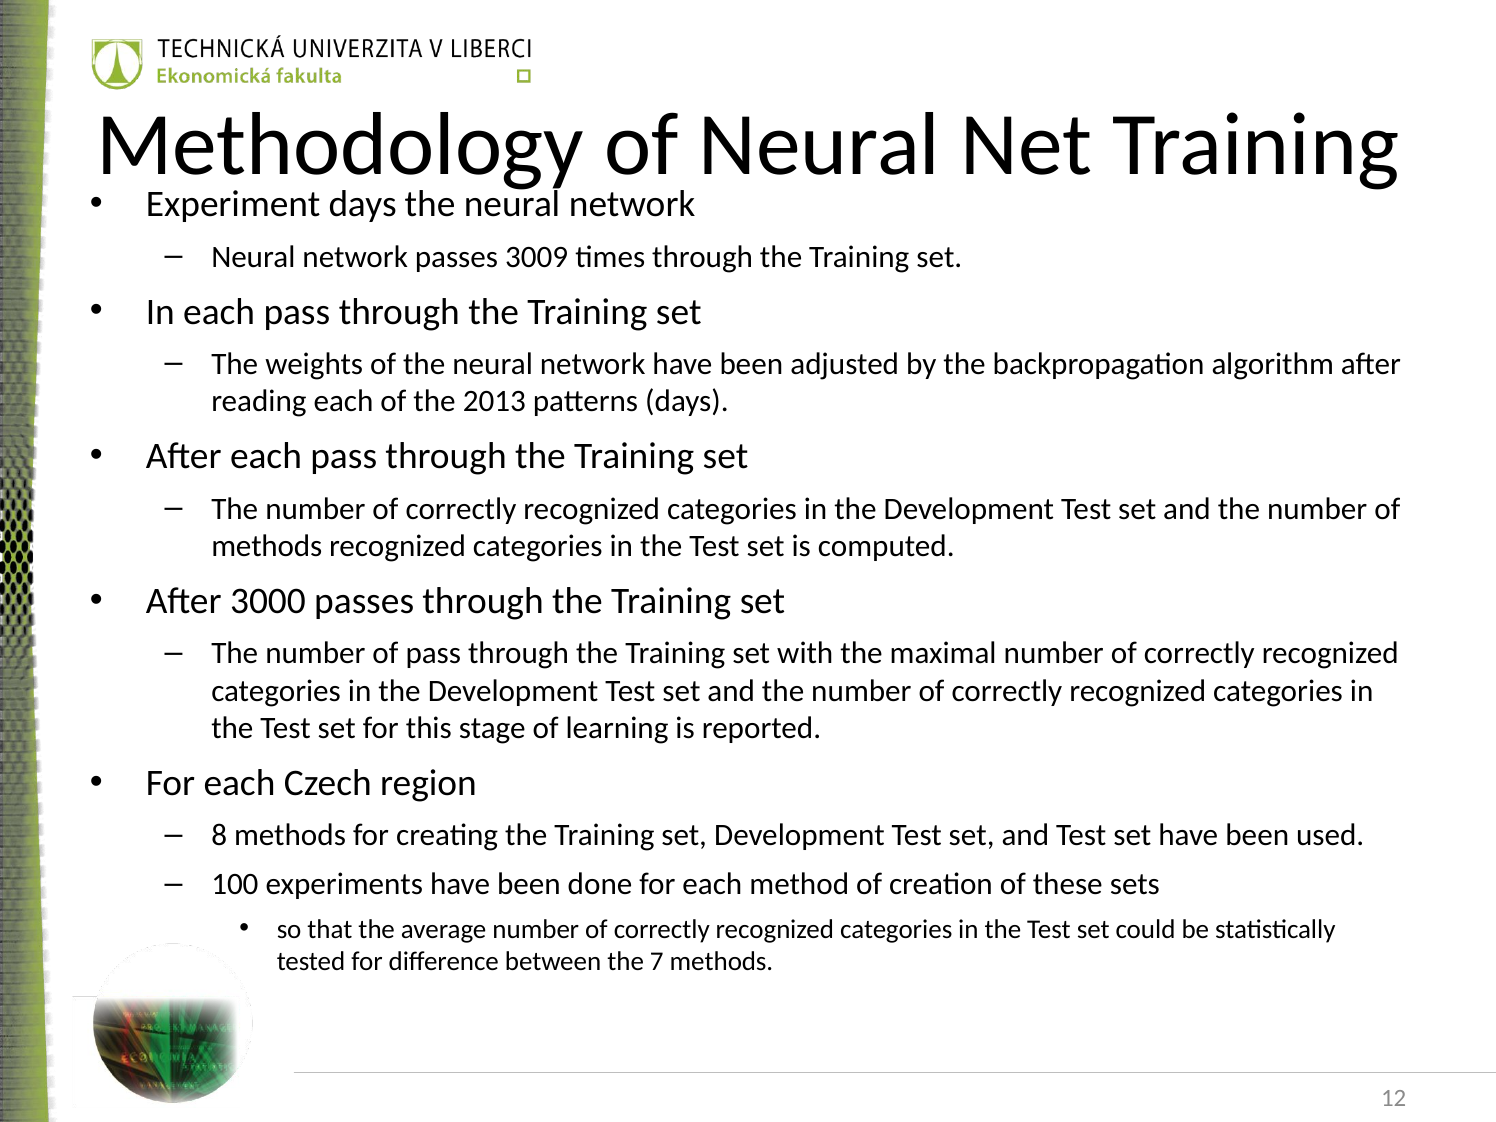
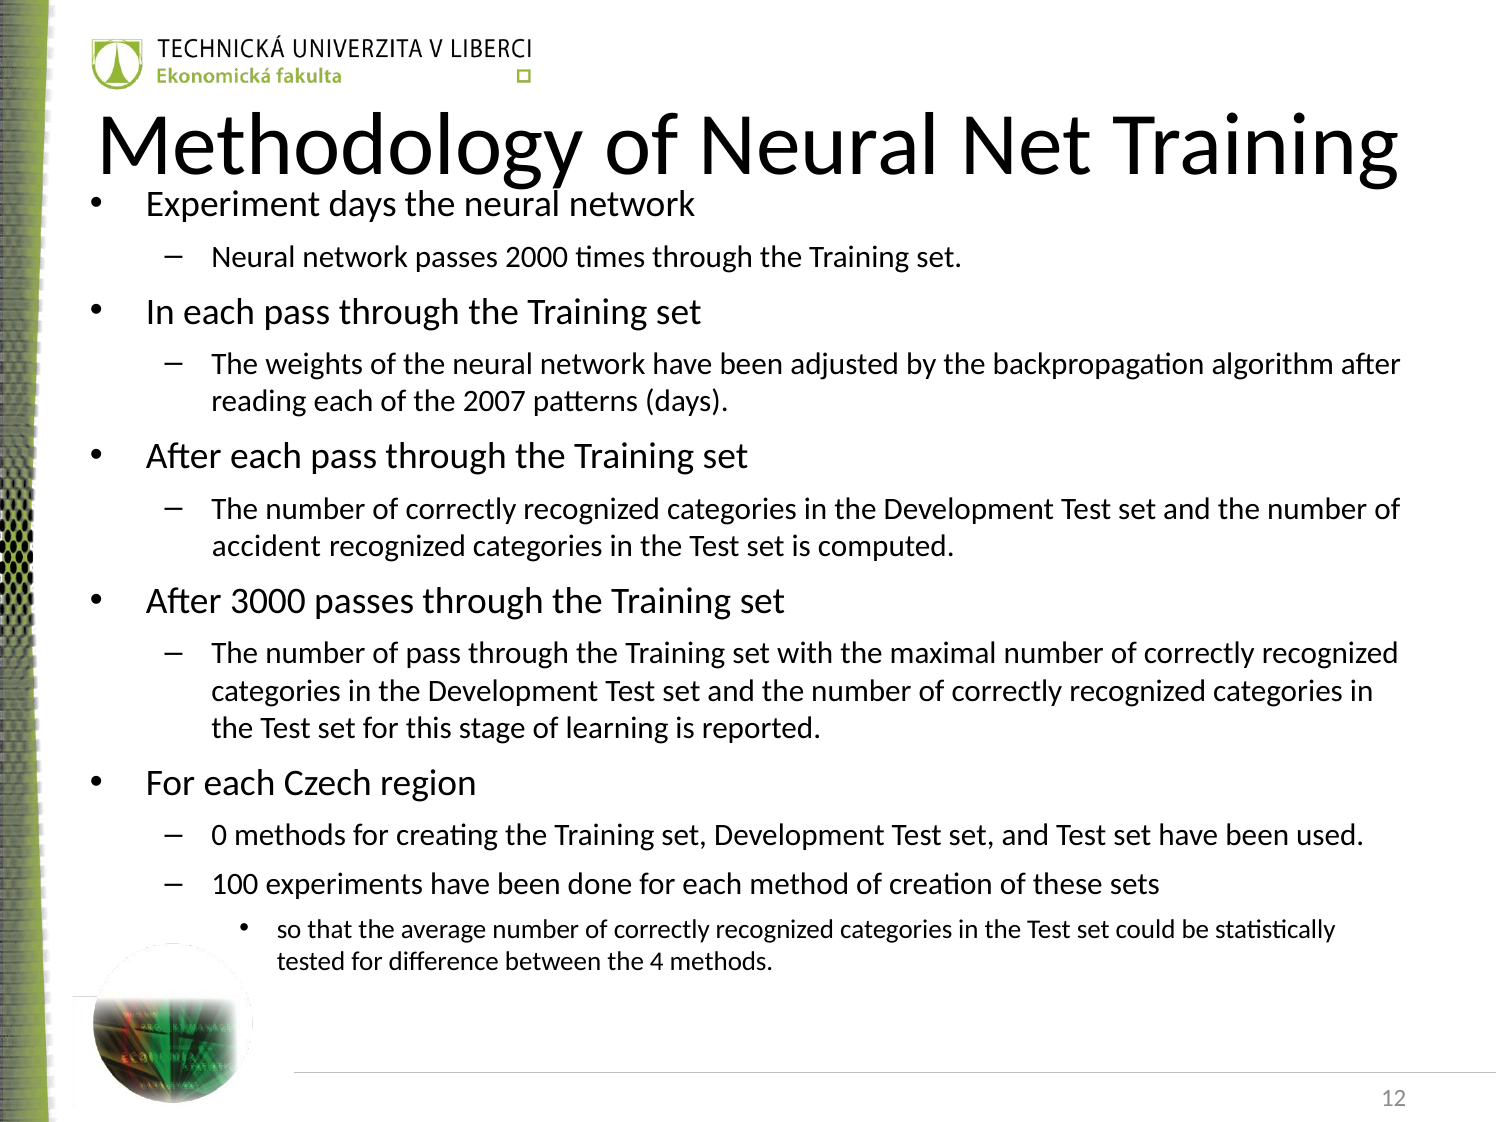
3009: 3009 -> 2000 (537, 257)
2013: 2013 -> 2007 (494, 402)
methods: methods -> accident (267, 546)
8: 8 -> 0 (219, 835)
7: 7 -> 4 (657, 962)
